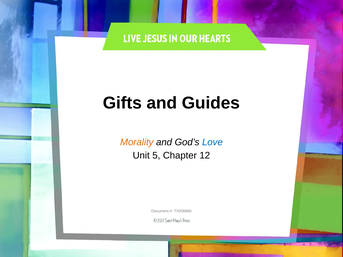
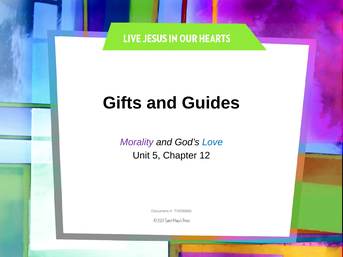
Morality colour: orange -> purple (137, 142)
